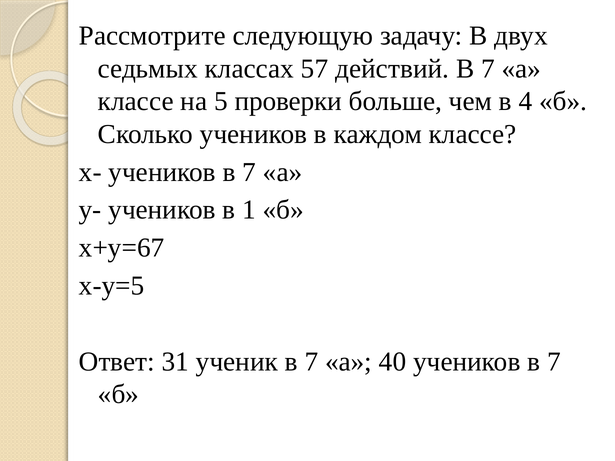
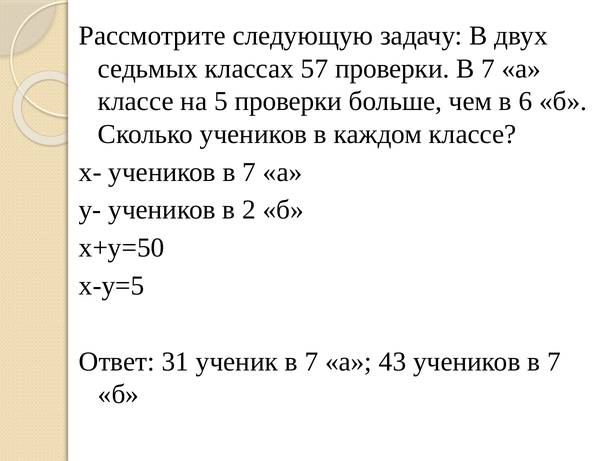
57 действий: действий -> проверки (392, 69)
4: 4 -> 6 (525, 101)
1: 1 -> 2 (249, 210)
x+y=67: x+y=67 -> x+y=50 (122, 248)
40: 40 -> 43 (393, 362)
